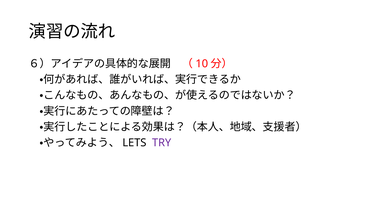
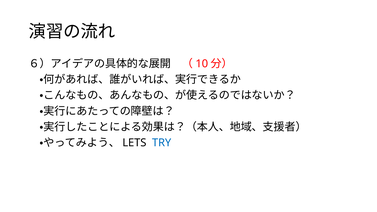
TRY colour: purple -> blue (162, 143)
